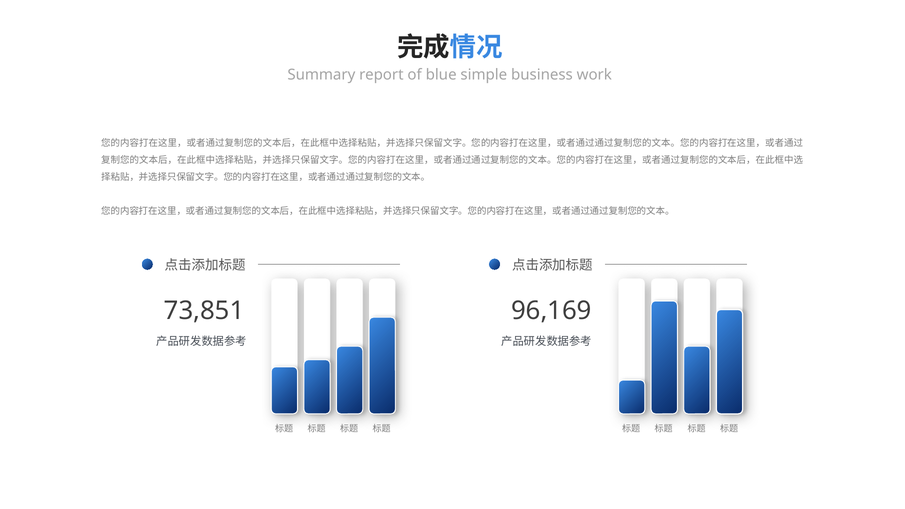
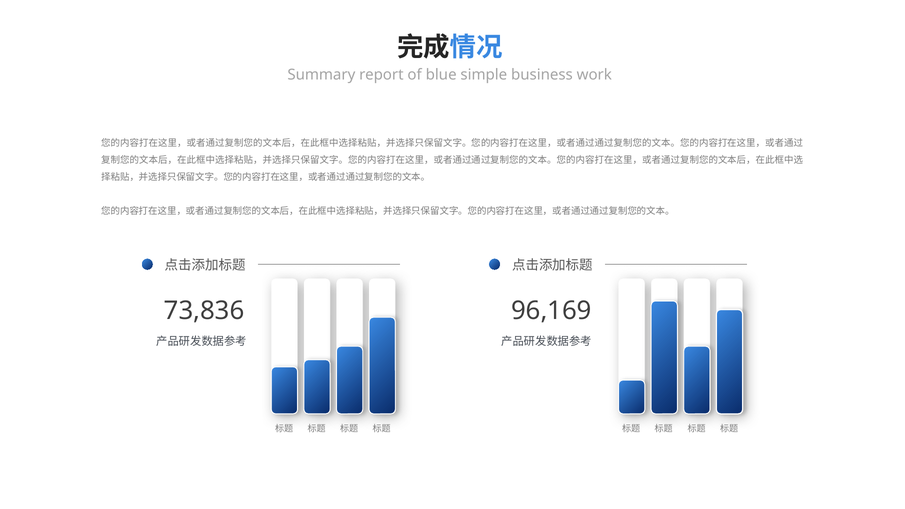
73,851: 73,851 -> 73,836 (204, 311)
